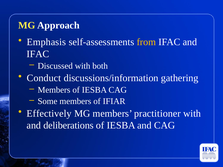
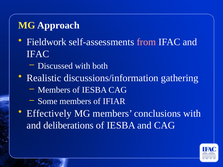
Emphasis: Emphasis -> Fieldwork (46, 42)
from colour: yellow -> pink (146, 42)
Conduct: Conduct -> Realistic (44, 78)
practitioner: practitioner -> conclusions (157, 114)
